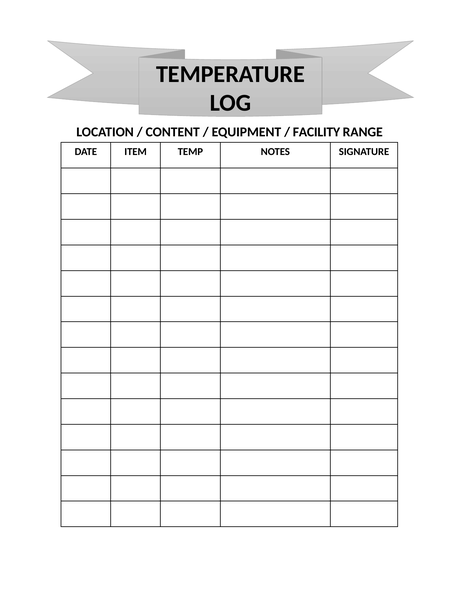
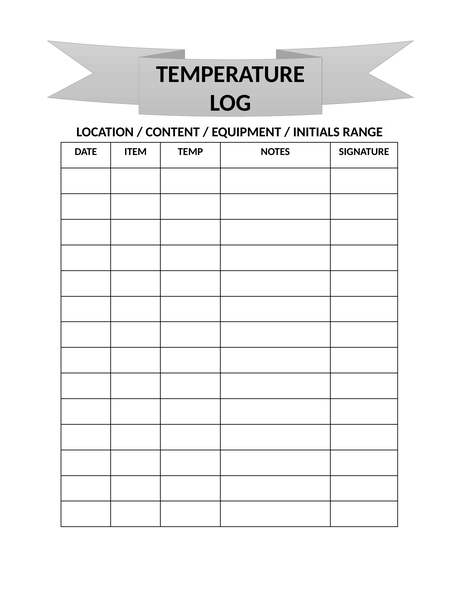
FACILITY: FACILITY -> INITIALS (316, 132)
